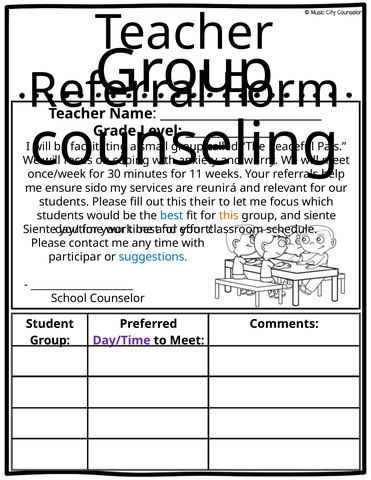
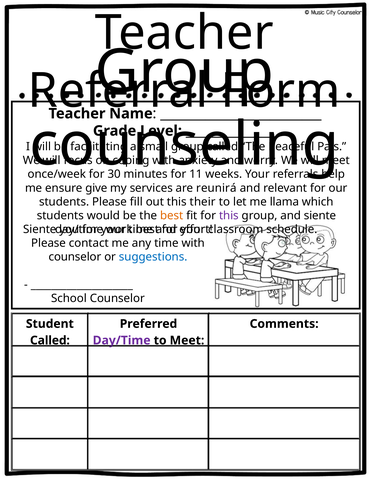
sido: sido -> give (96, 188)
me focus: focus -> llama (284, 202)
best colour: blue -> orange (172, 216)
this colour: orange -> purple (229, 216)
participar: participar -> counselor (75, 257)
Group: Group -> Called (50, 340)
